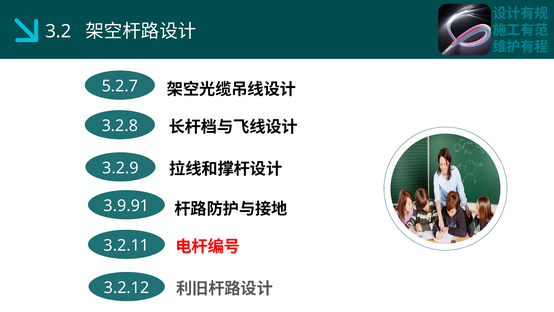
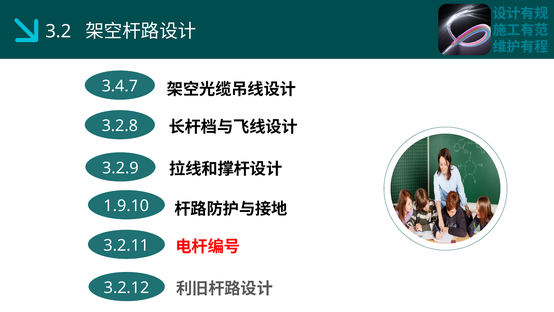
5.2.7: 5.2.7 -> 3.4.7 (120, 86)
3.9.91: 3.9.91 -> 1.9.10 (126, 206)
